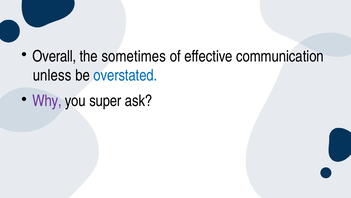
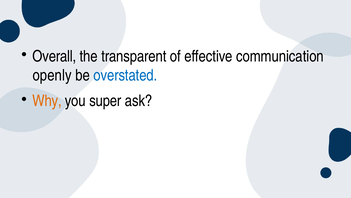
sometimes: sometimes -> transparent (134, 56)
unless: unless -> openly (52, 75)
Why colour: purple -> orange (47, 101)
